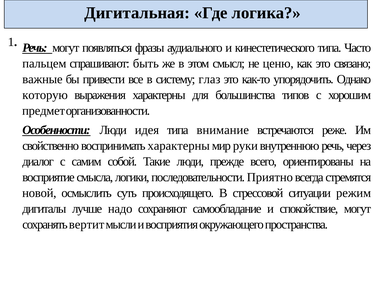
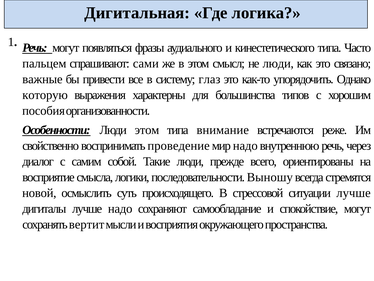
быть: быть -> сами (146, 63)
не ценю: ценю -> люди (278, 63)
предмет: предмет -> пособия (44, 111)
Люди идея: идея -> этом (147, 130)
воспринимать характерны: характерны -> проведение (179, 146)
мир руки: руки -> надо (245, 146)
Приятно: Приятно -> Выношу (270, 177)
ситуации режим: режим -> лучше (354, 193)
